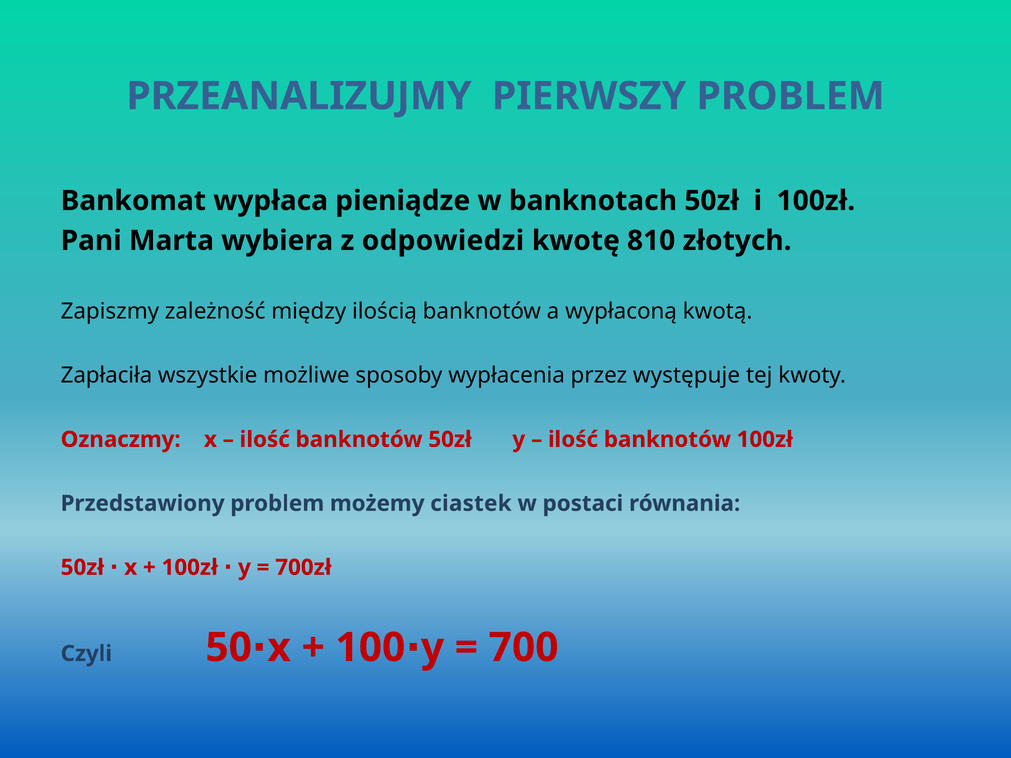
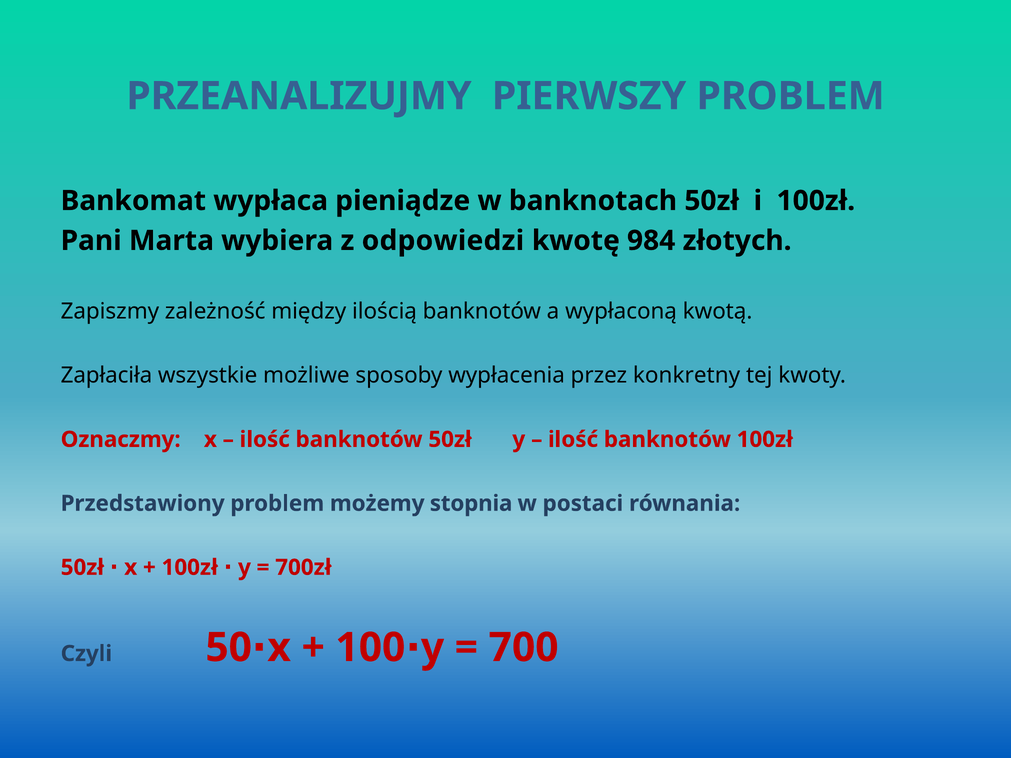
810: 810 -> 984 (651, 241)
występuje: występuje -> konkretny (687, 376)
ciastek: ciastek -> stopnia (471, 504)
